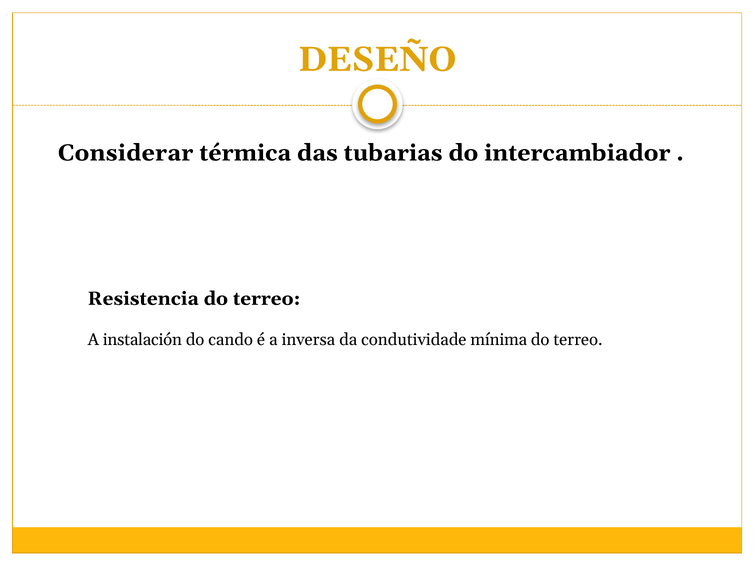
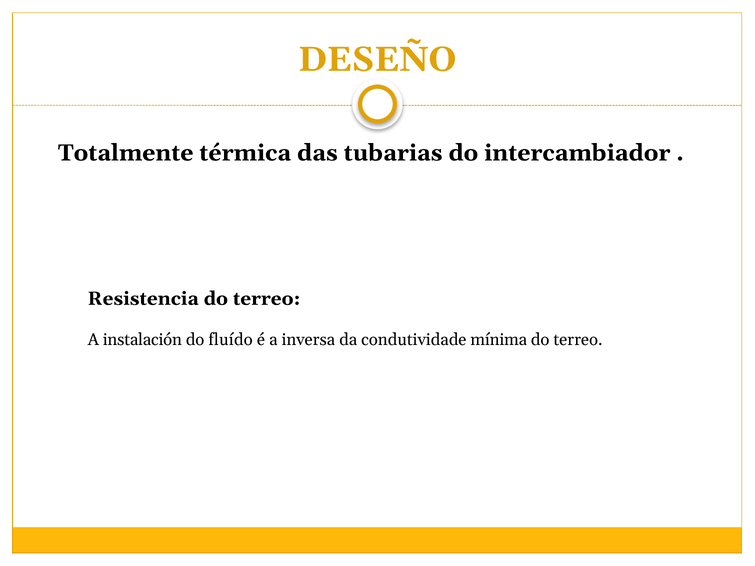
Considerar: Considerar -> Totalmente (126, 153)
cando: cando -> fluído (231, 340)
